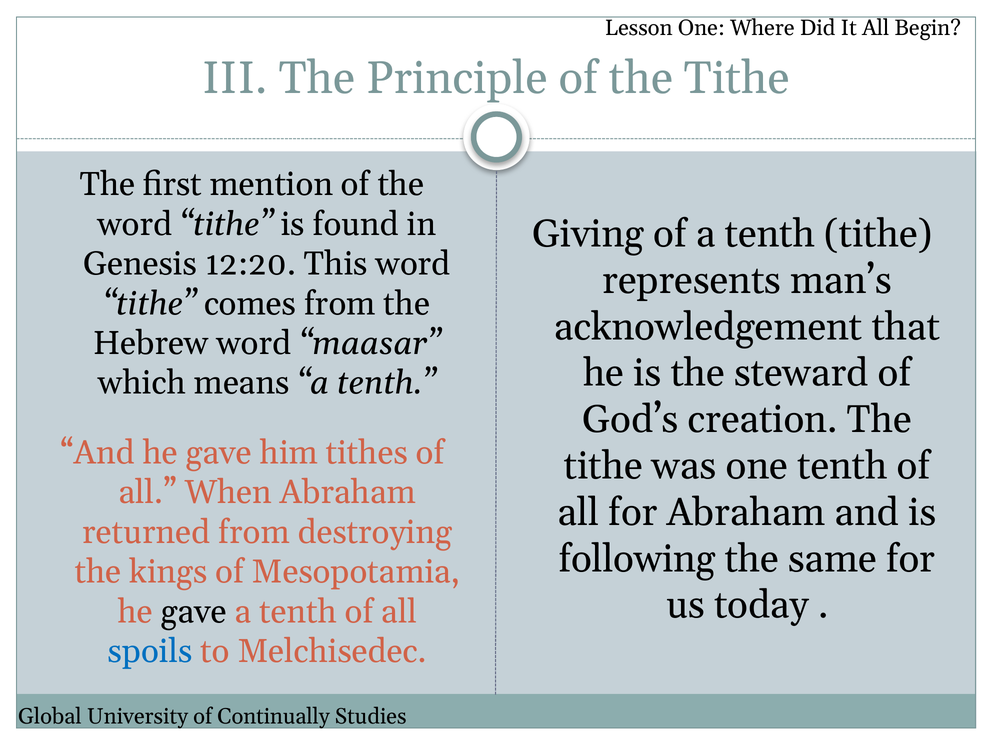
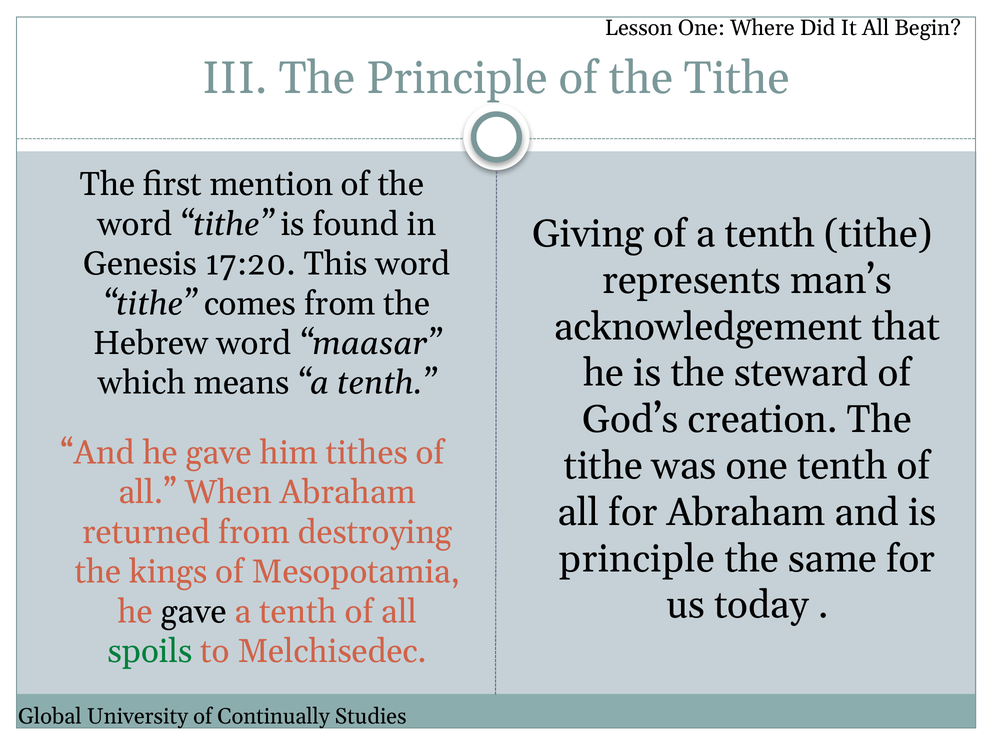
12:20: 12:20 -> 17:20 (250, 264)
following: following -> principle (637, 559)
spoils colour: blue -> green (150, 651)
